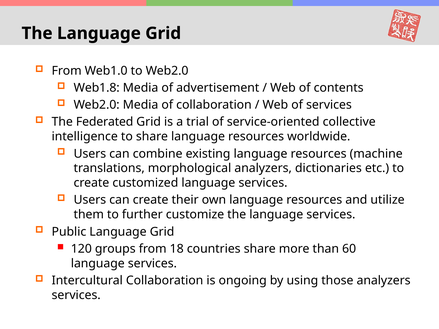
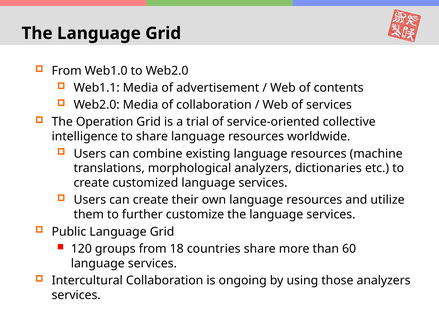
Web1.8: Web1.8 -> Web1.1 (97, 88)
Federated: Federated -> Operation (105, 122)
